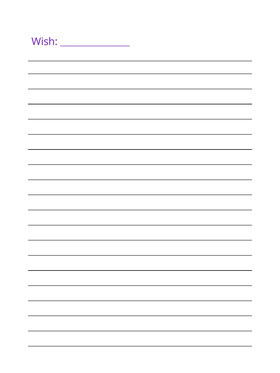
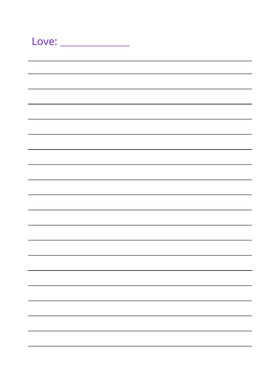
Wish: Wish -> Love (45, 42)
